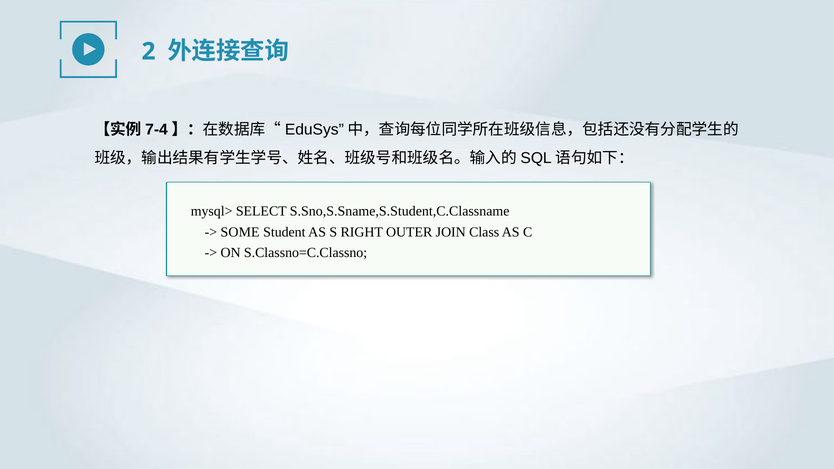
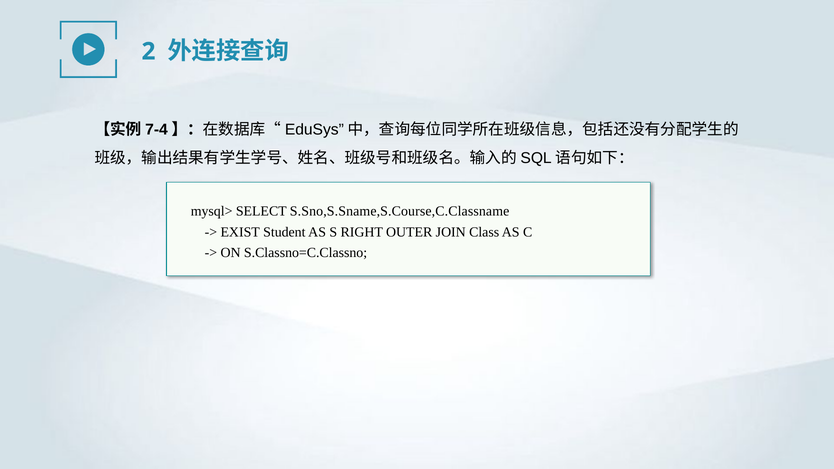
S.Sno,S.Sname,S.Student,C.Classname: S.Sno,S.Sname,S.Student,C.Classname -> S.Sno,S.Sname,S.Course,C.Classname (400, 211)
SOME: SOME -> EXIST (240, 232)
